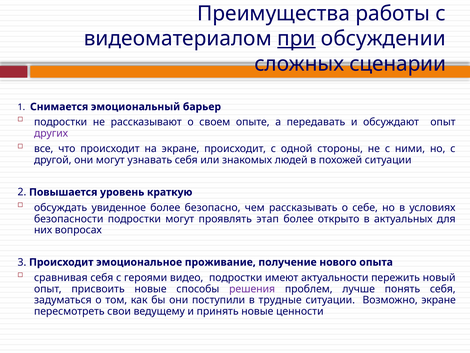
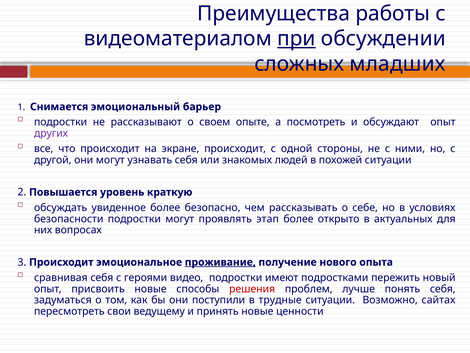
сценарии: сценарии -> младших (398, 64)
передавать: передавать -> посмотреть (316, 122)
проживание underline: none -> present (220, 262)
актуальности: актуальности -> подростками (335, 277)
решения colour: purple -> red (252, 289)
Возможно экране: экране -> сайтах (438, 300)
